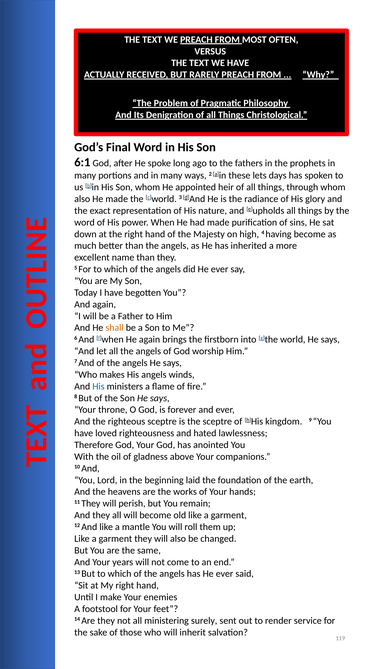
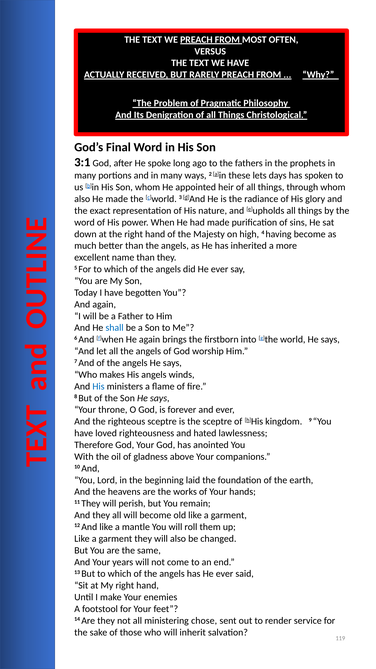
6:1: 6:1 -> 3:1 (82, 162)
shall colour: orange -> blue (115, 328)
surely: surely -> chose (204, 620)
